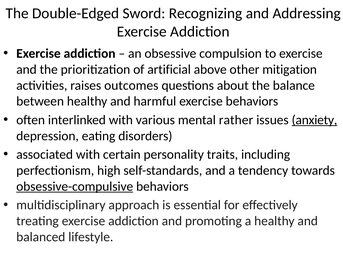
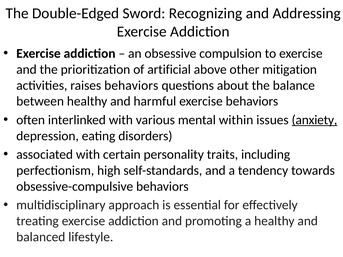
raises outcomes: outcomes -> behaviors (131, 85)
rather: rather -> within (236, 120)
obsessive-compulsive underline: present -> none (75, 187)
